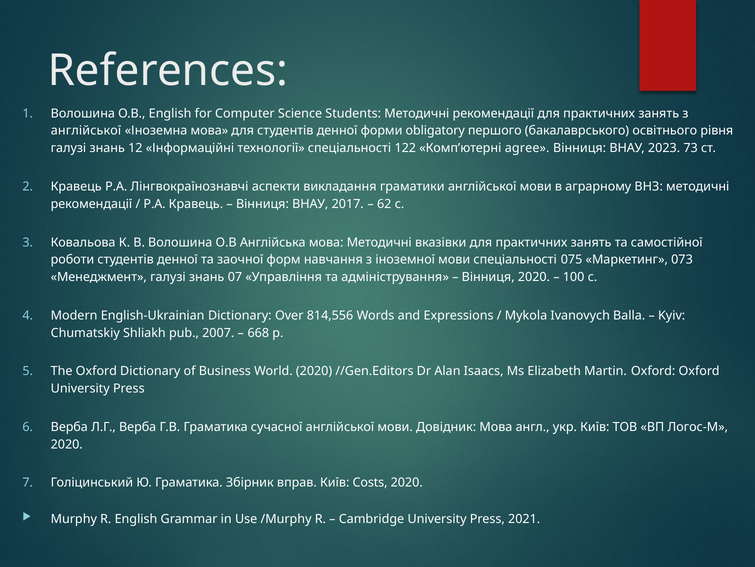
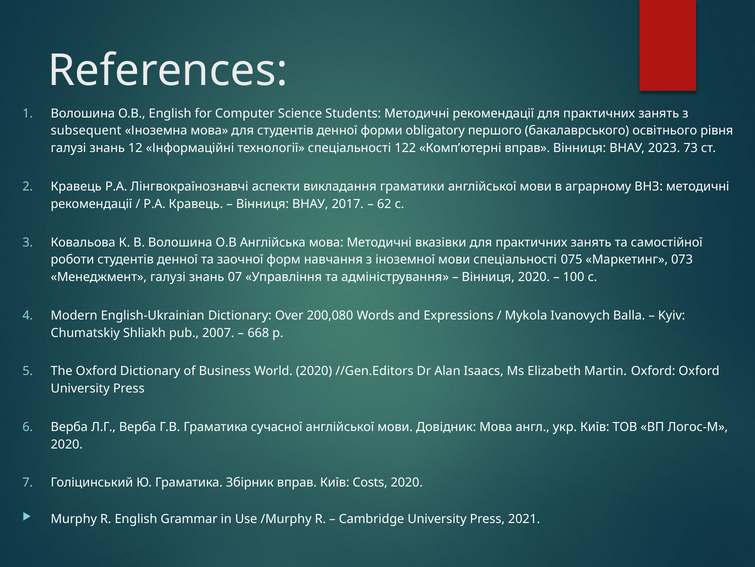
англійської: англійської -> subsequent (86, 131)
Комп’ютерні agree: agree -> вправ (527, 148)
814,556: 814,556 -> 200,080 (330, 315)
